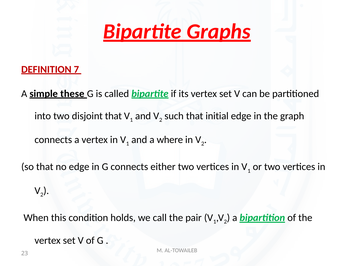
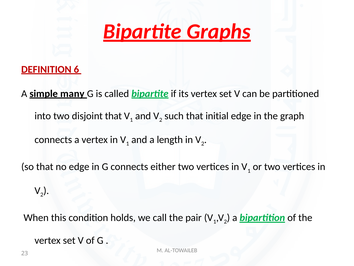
7: 7 -> 6 (76, 69)
these: these -> many (72, 93)
where: where -> length (170, 140)
